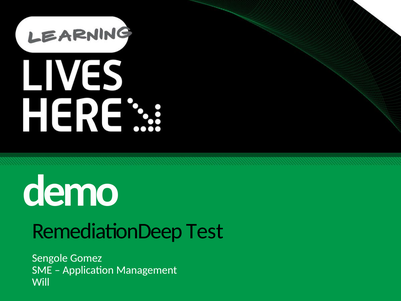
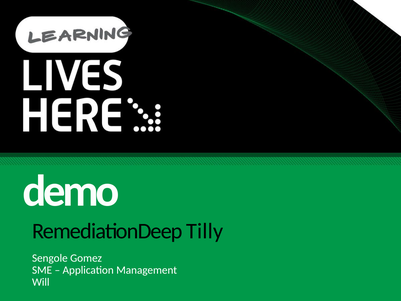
Test: Test -> Tilly (205, 231)
